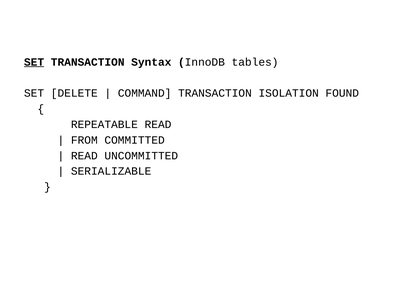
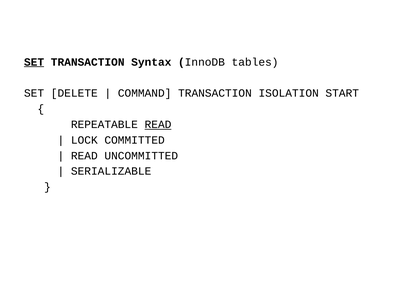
FOUND: FOUND -> START (342, 93)
READ underline: none -> present (158, 124)
FROM: FROM -> LOCK (84, 140)
